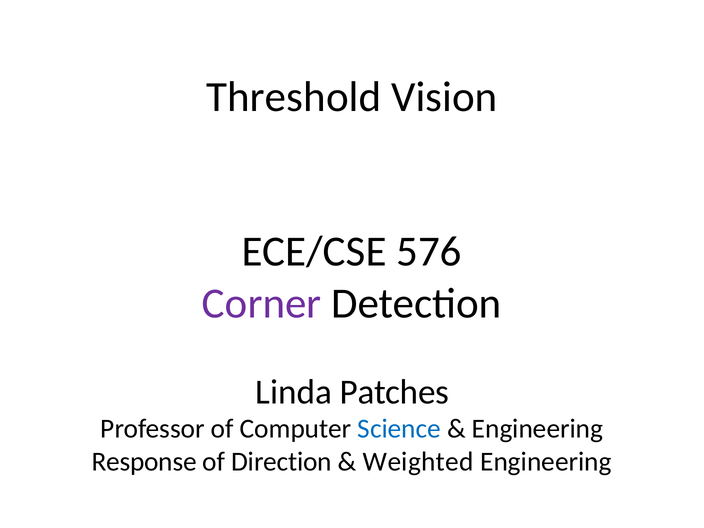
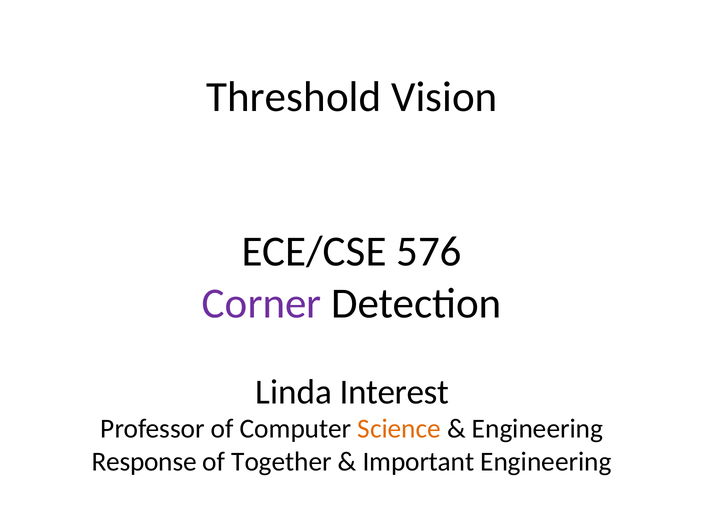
Patches: Patches -> Interest (394, 392)
Science colour: blue -> orange (399, 429)
Direction: Direction -> Together (281, 462)
Weighted: Weighted -> Important (418, 462)
